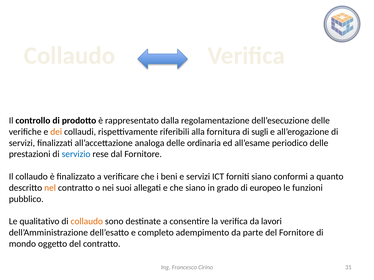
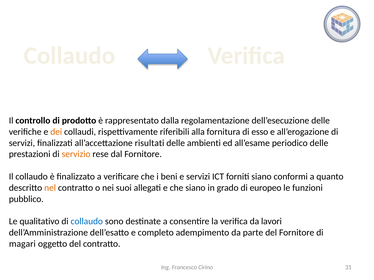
sugli: sugli -> esso (260, 132)
analoga: analoga -> risultati (150, 143)
ordinaria: ordinaria -> ambienti (204, 143)
servizio colour: blue -> orange (76, 154)
collaudo colour: orange -> blue (87, 222)
mondo: mondo -> magari (22, 244)
